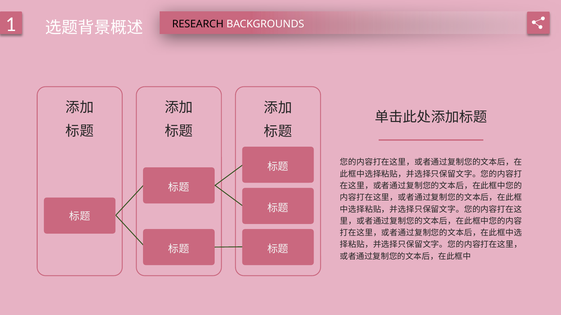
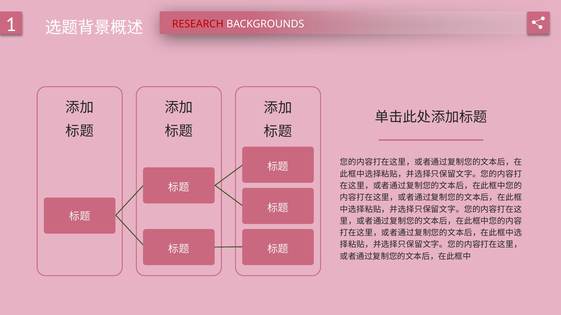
RESEARCH colour: black -> red (198, 24)
